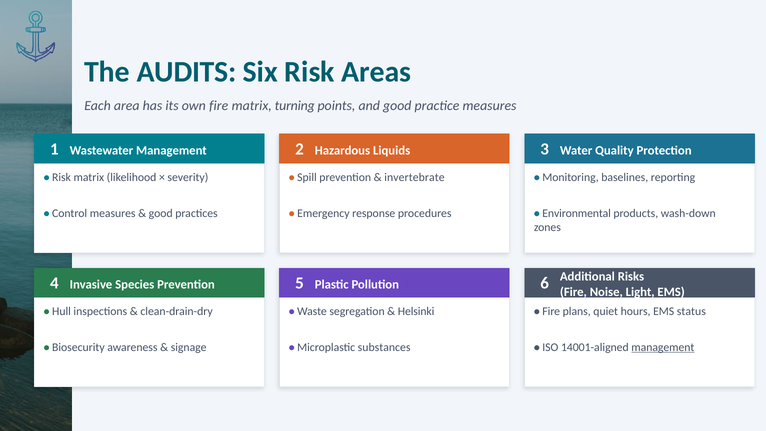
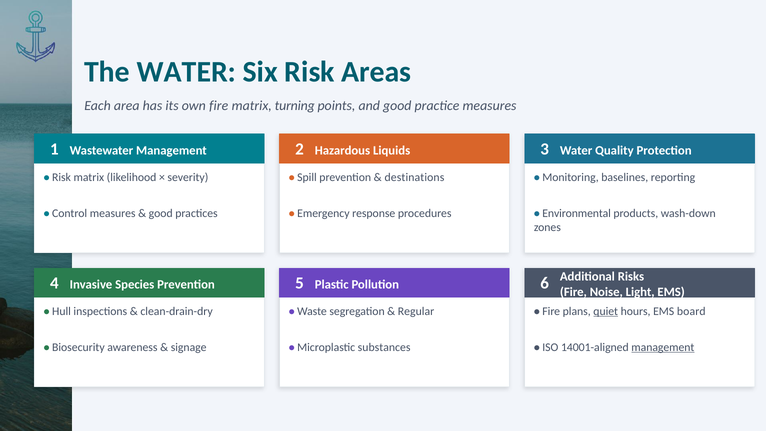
The AUDITS: AUDITS -> WATER (186, 72)
invertebrate: invertebrate -> destinations (414, 177)
Helsinki: Helsinki -> Regular (416, 311)
quiet underline: none -> present (606, 311)
status: status -> board (691, 311)
